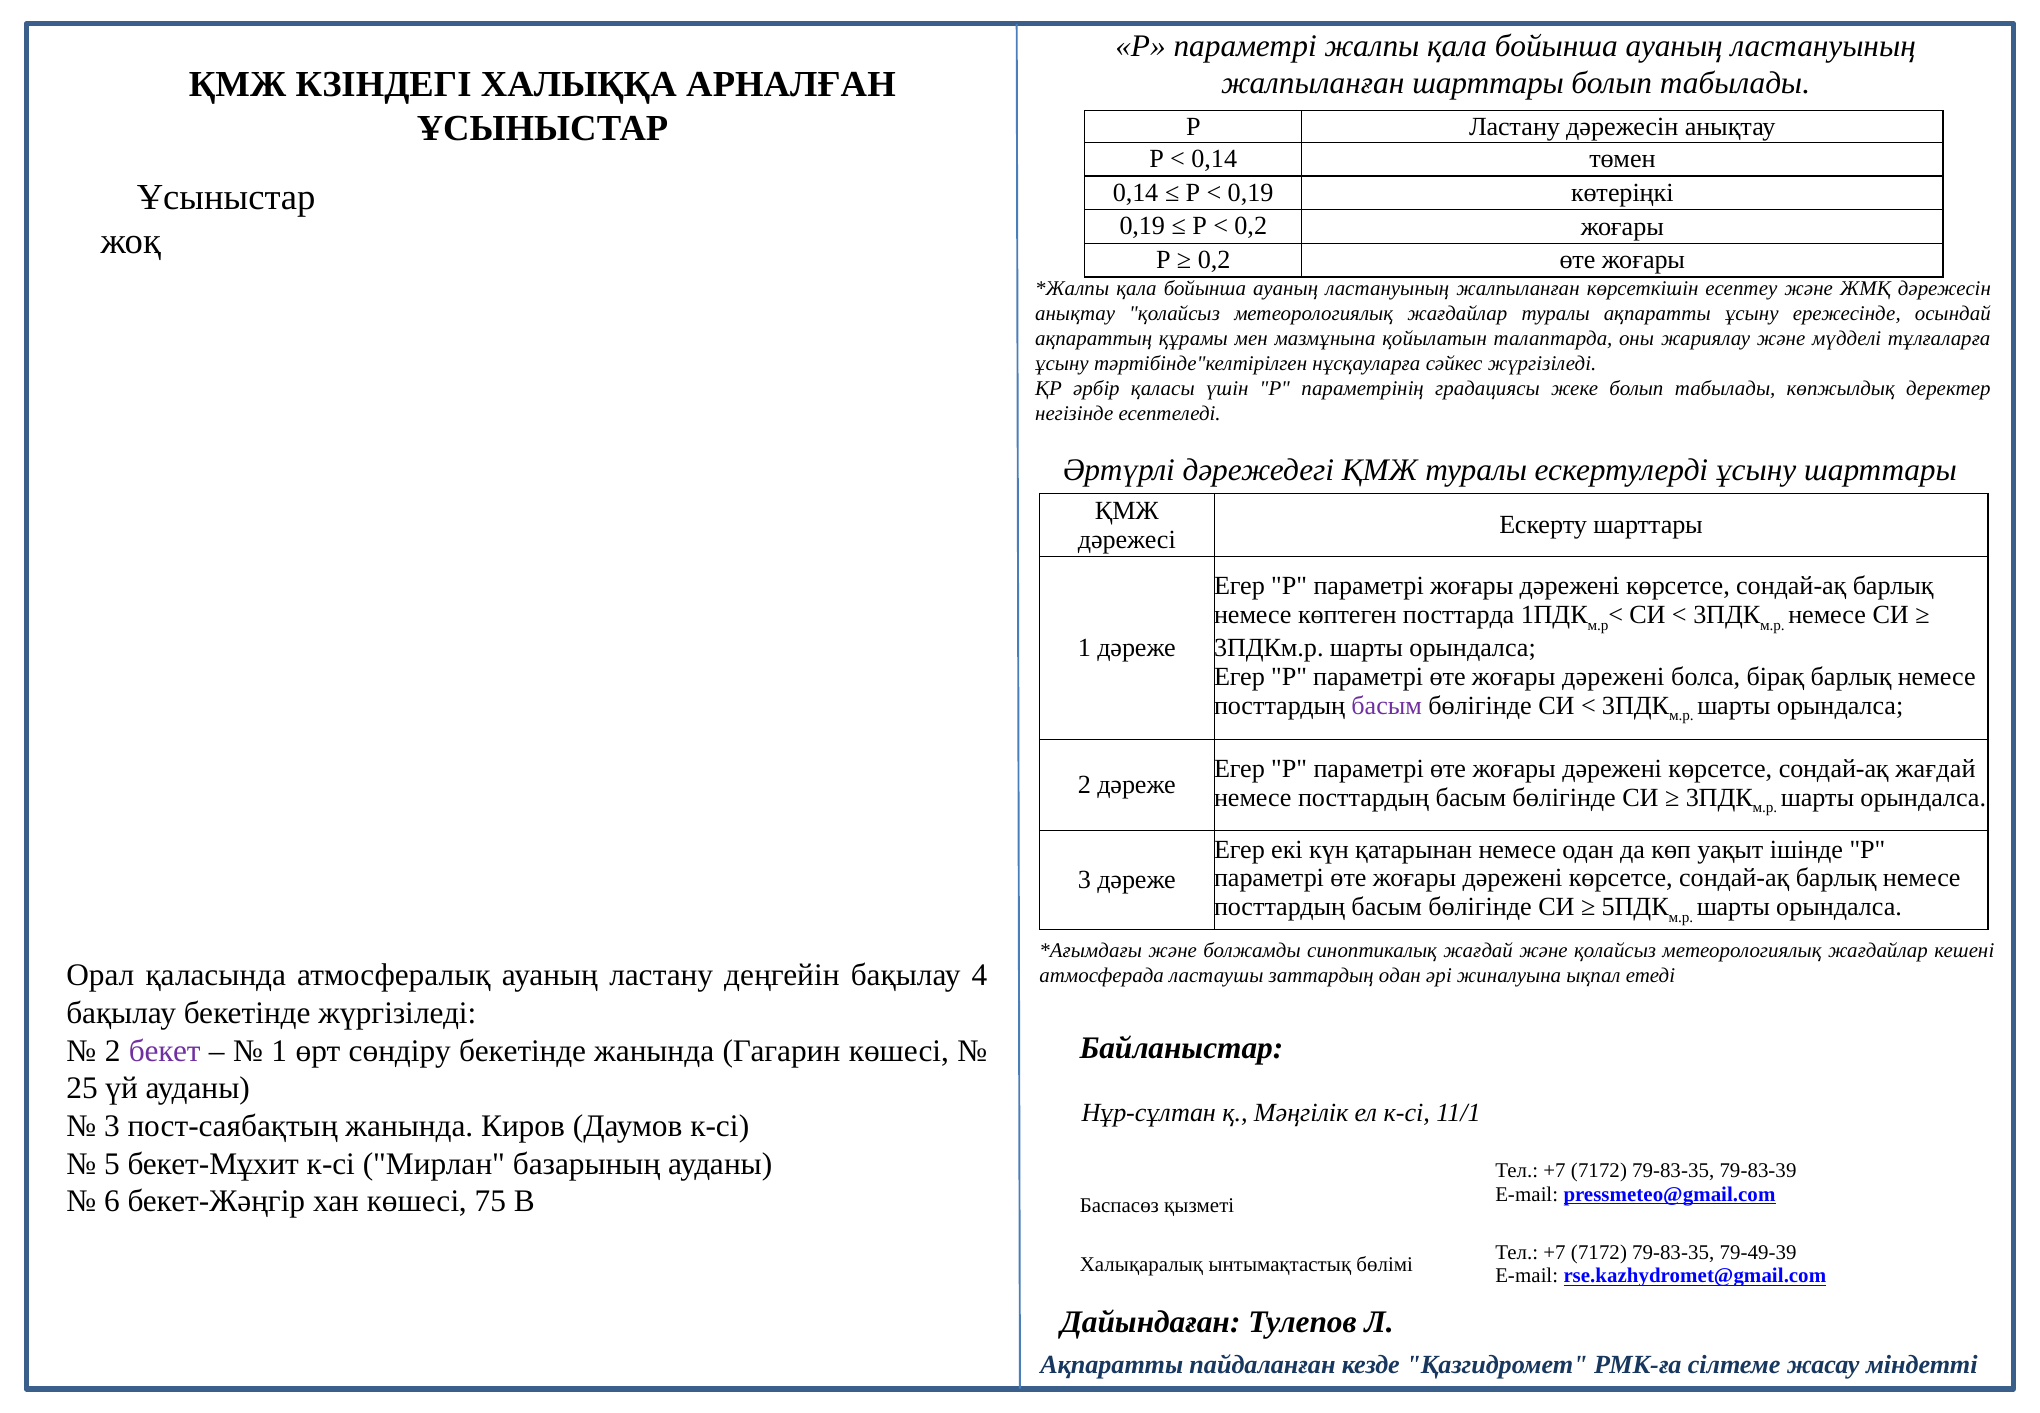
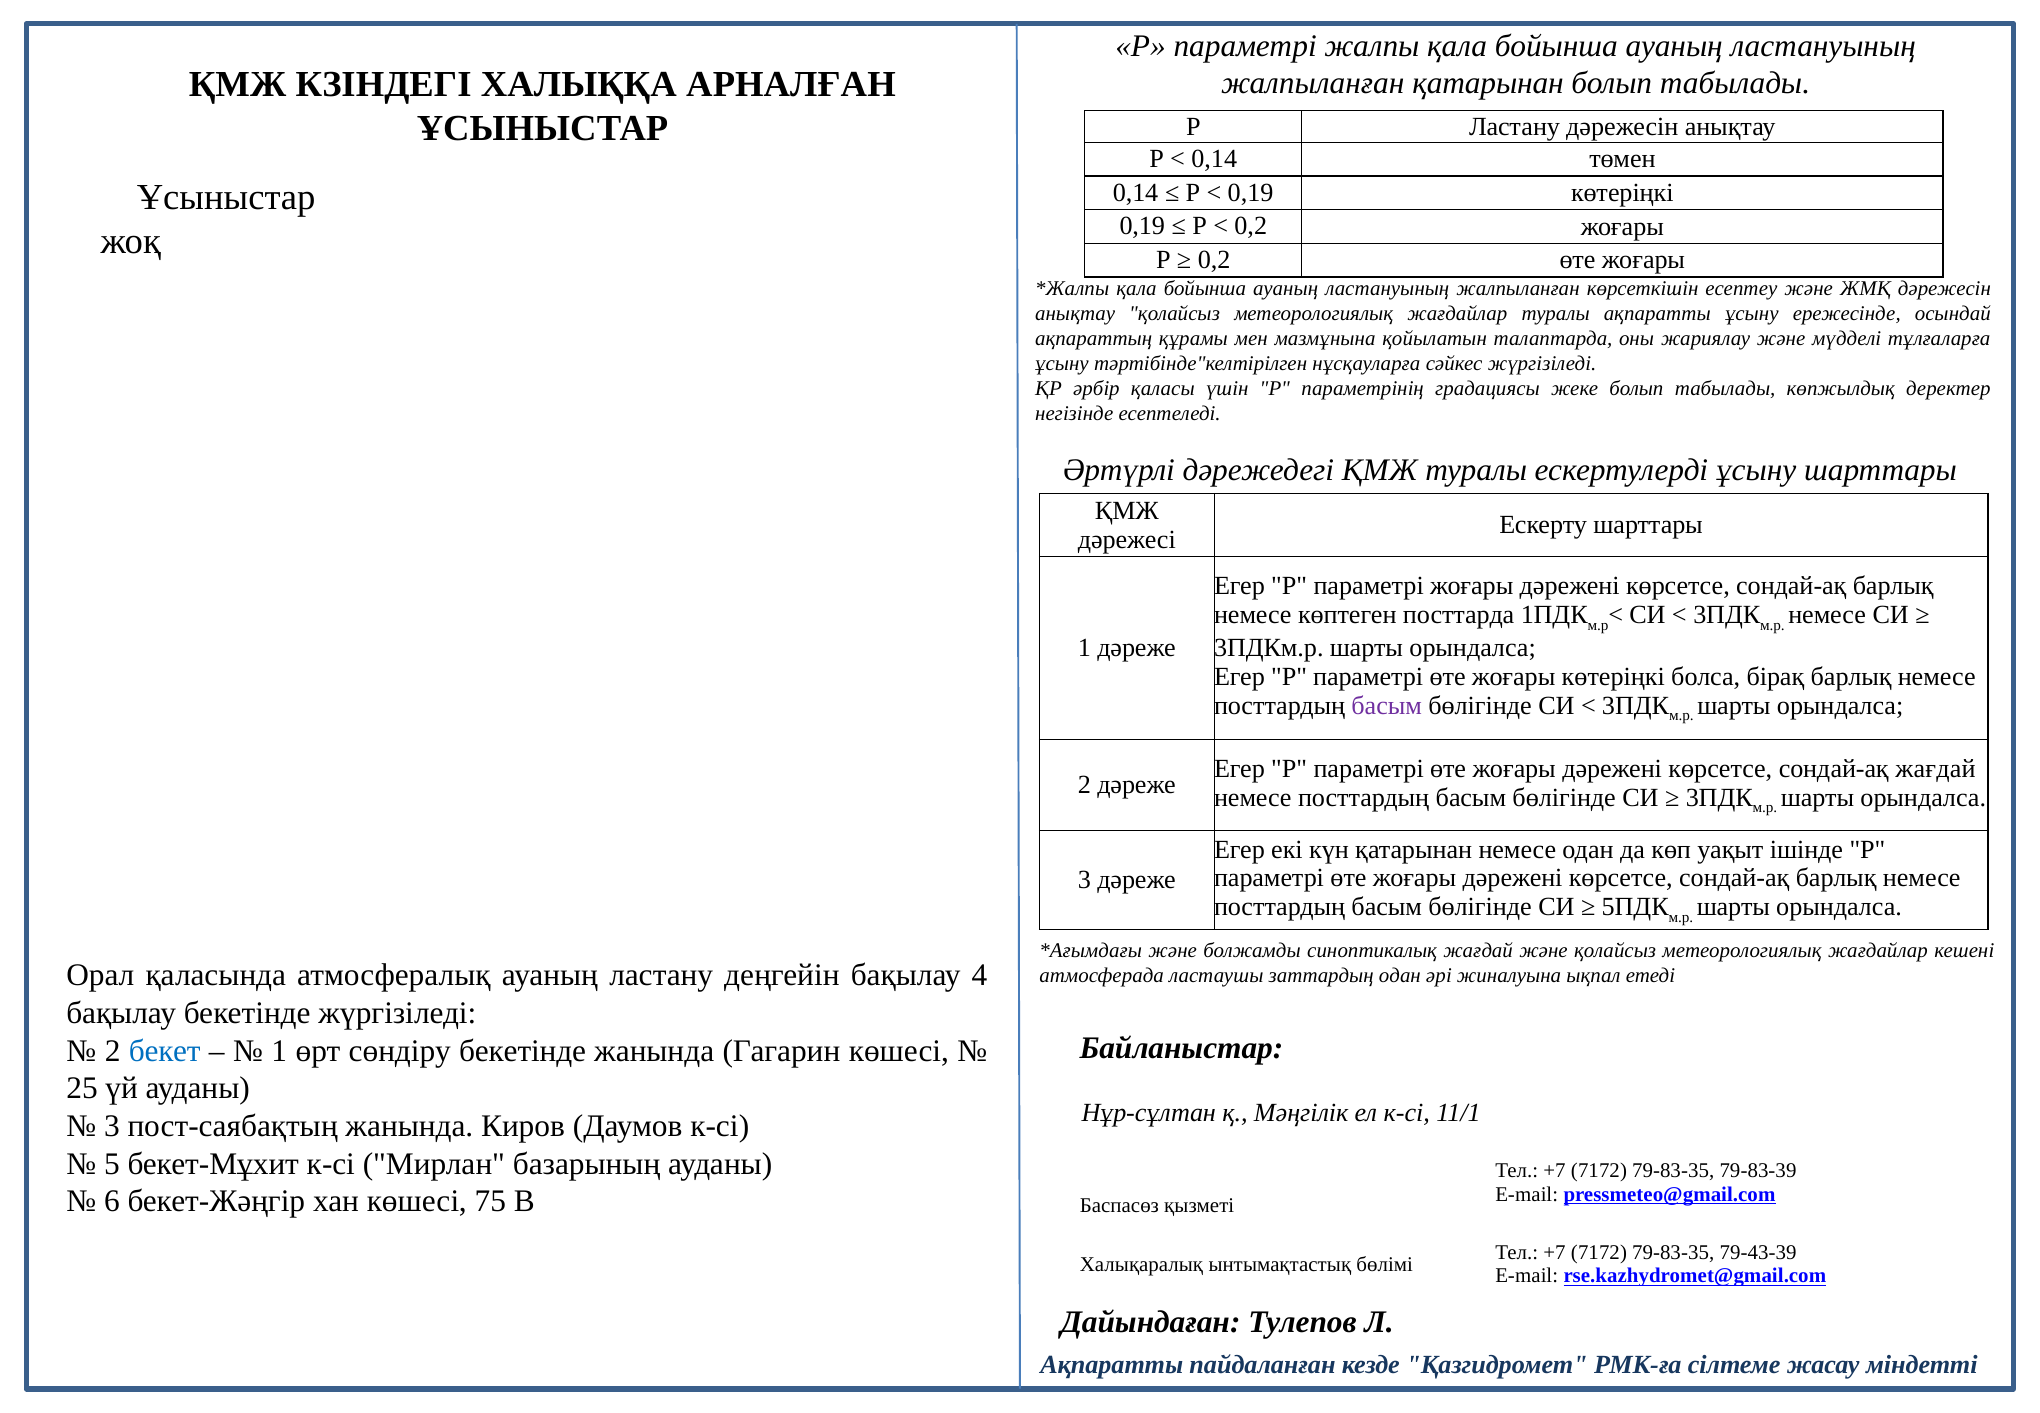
жалпыланған шарттары: шарттары -> қатарынан (1488, 84)
дәрежені: дәрежені -> көтеріңкі (1613, 677)
бекет colour: purple -> blue (165, 1050)
79-49-39: 79-49-39 -> 79-43-39 (1758, 1252)
